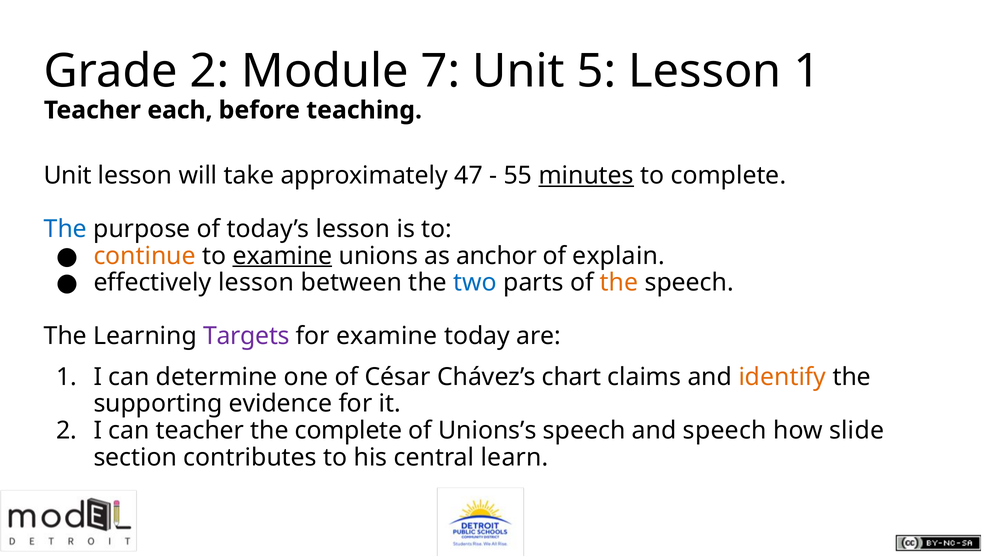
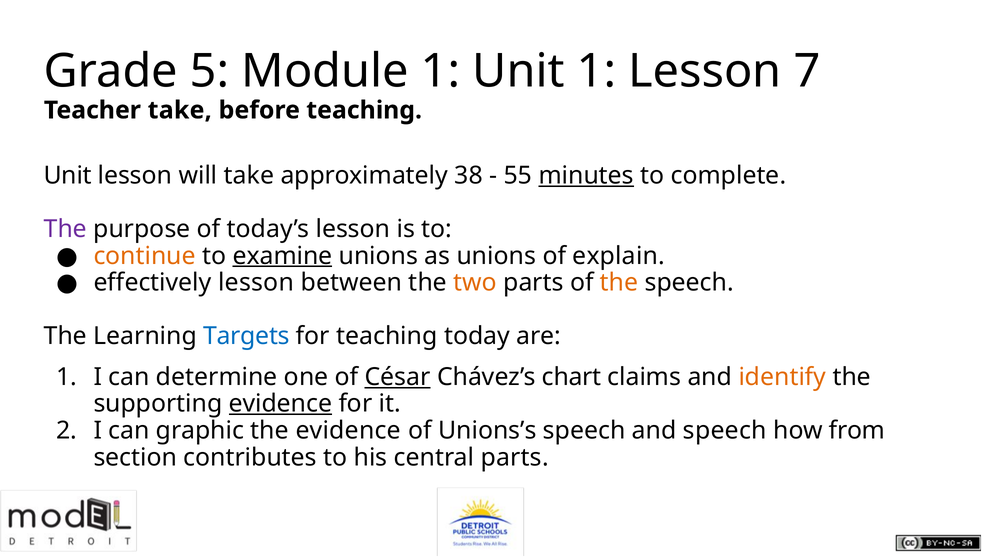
Grade 2: 2 -> 5 (210, 71)
Module 7: 7 -> 1 (440, 71)
Unit 5: 5 -> 1 (596, 71)
Lesson 1: 1 -> 7 (807, 71)
Teacher each: each -> take (180, 110)
47: 47 -> 38 (469, 175)
The colour: blue -> purple (65, 229)
as anchor: anchor -> unions (496, 256)
two colour: blue -> orange (475, 283)
Targets colour: purple -> blue (247, 336)
for examine: examine -> teaching (387, 336)
César underline: none -> present (398, 377)
evidence underline: none -> present (281, 404)
can teacher: teacher -> graphic (200, 431)
the complete: complete -> evidence (348, 431)
slide: slide -> from (857, 431)
central learn: learn -> parts (515, 458)
